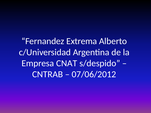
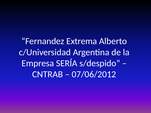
CNAT: CNAT -> SERÍA (67, 63)
